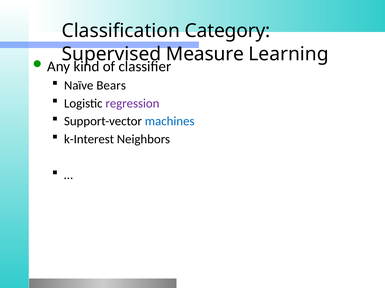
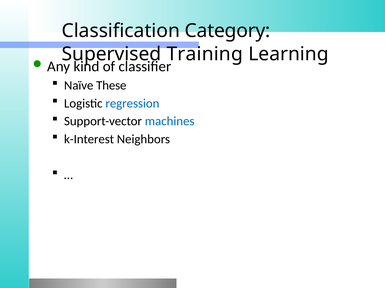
Measure: Measure -> Training (205, 54)
Bears: Bears -> These (111, 86)
regression colour: purple -> blue (132, 104)
